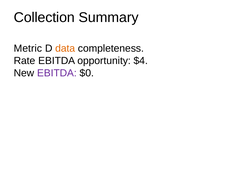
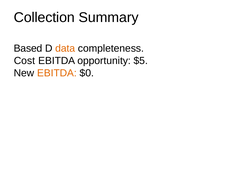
Metric: Metric -> Based (28, 48)
Rate: Rate -> Cost (25, 61)
$4: $4 -> $5 (141, 61)
EBITDA colour: purple -> orange (57, 73)
